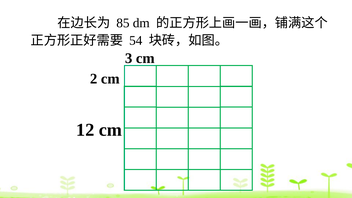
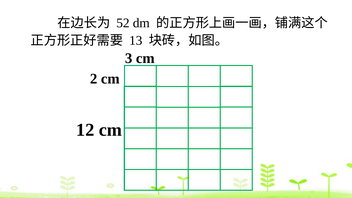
85: 85 -> 52 (123, 23)
54: 54 -> 13 (136, 40)
